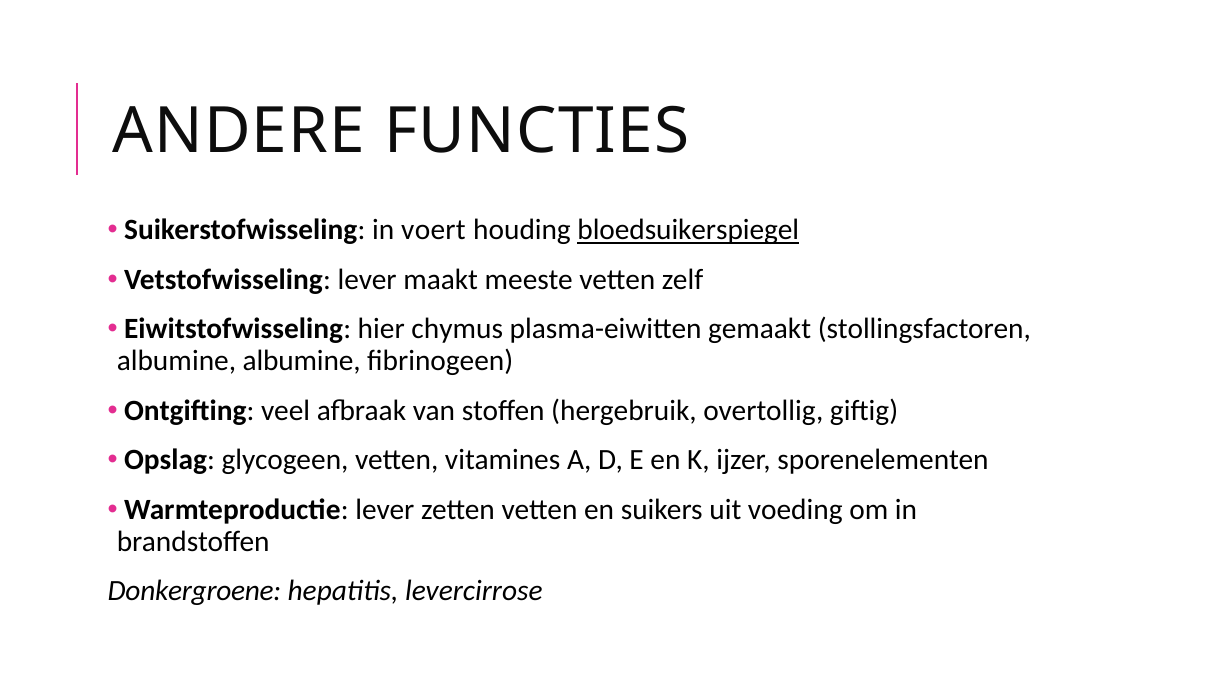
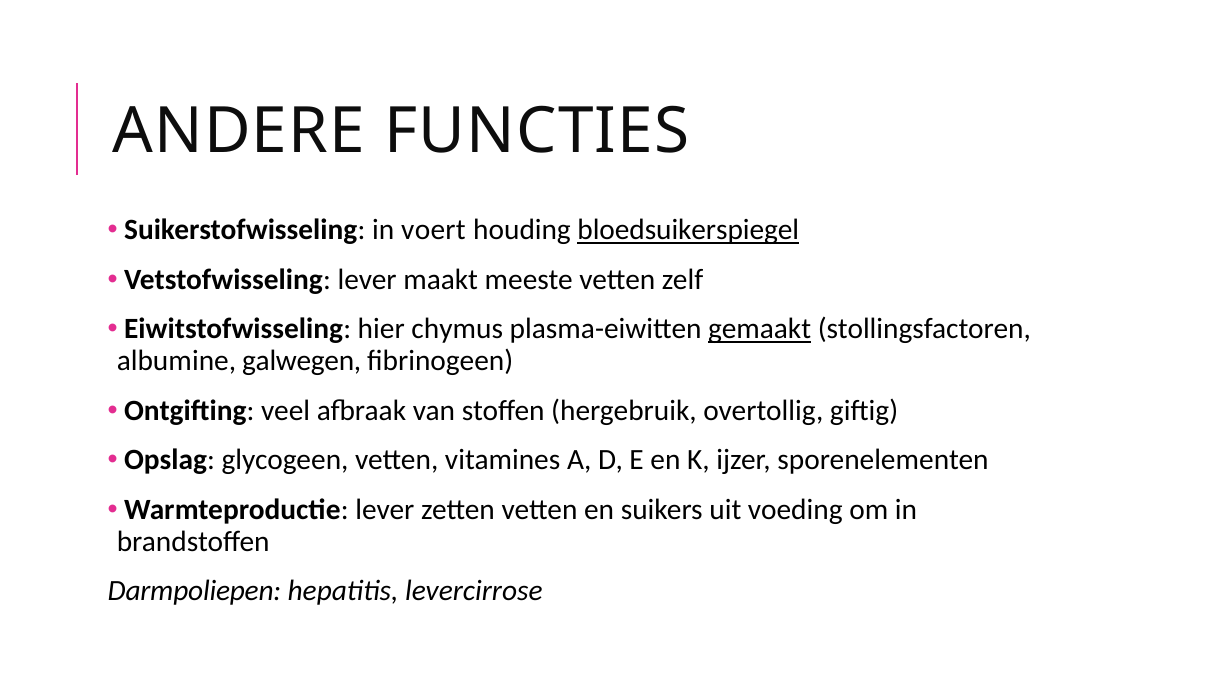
gemaakt underline: none -> present (760, 329)
albumine albumine: albumine -> galwegen (302, 361)
Donkergroene: Donkergroene -> Darmpoliepen (194, 591)
